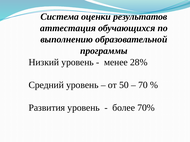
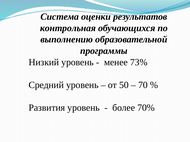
аттестация: аттестация -> контрольная (68, 28)
28%: 28% -> 73% (139, 62)
